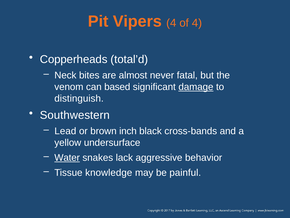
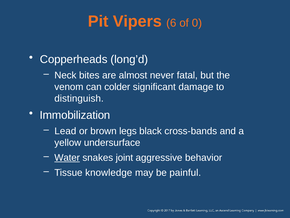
Vipers 4: 4 -> 6 (171, 23)
of 4: 4 -> 0 (197, 23)
total’d: total’d -> long’d (129, 59)
based: based -> colder (117, 87)
damage underline: present -> none (196, 87)
Southwestern: Southwestern -> Immobilization (75, 115)
inch: inch -> legs (128, 131)
lack: lack -> joint (124, 157)
